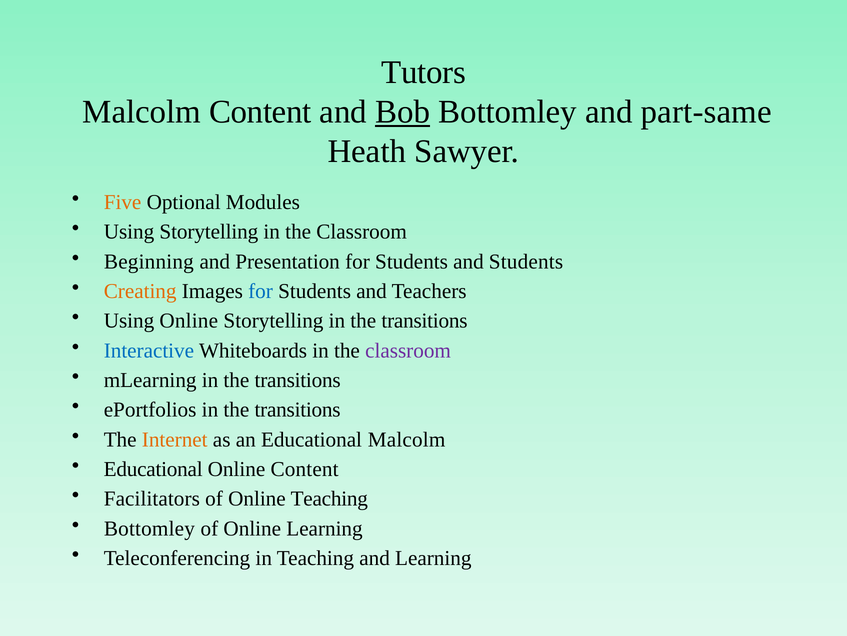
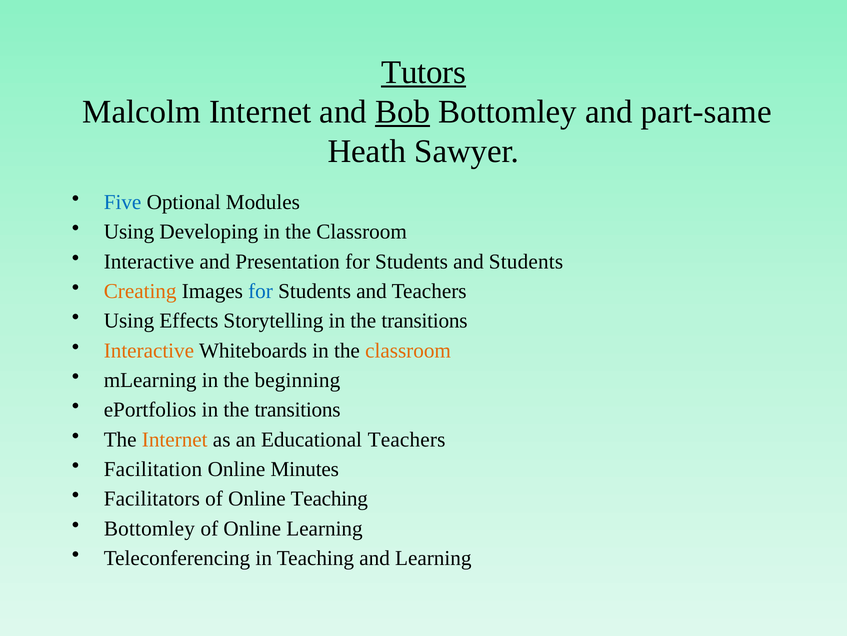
Tutors underline: none -> present (424, 72)
Malcolm Content: Content -> Internet (260, 112)
Five colour: orange -> blue (123, 202)
Using Storytelling: Storytelling -> Developing (209, 232)
Beginning: Beginning -> Interactive (149, 261)
Using Online: Online -> Effects (189, 321)
Interactive colour: blue -> orange (149, 350)
classroom colour: purple -> orange (408, 350)
mLearning in the transitions: transitions -> beginning (297, 380)
Educational Malcolm: Malcolm -> Teachers (407, 439)
Educational: Educational -> Facilitation (153, 469)
Online Content: Content -> Minutes (305, 469)
